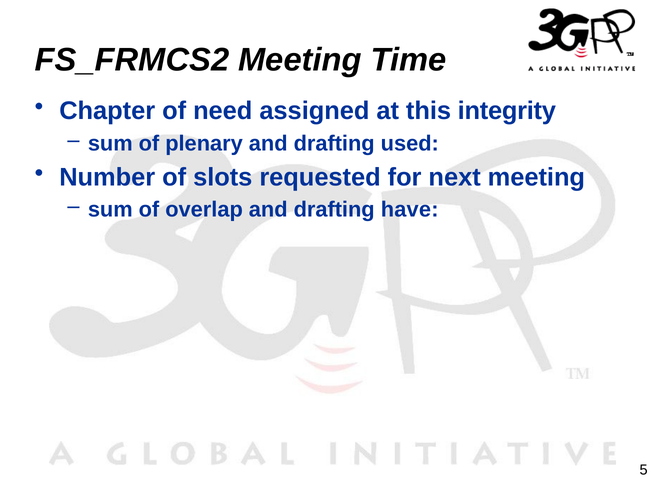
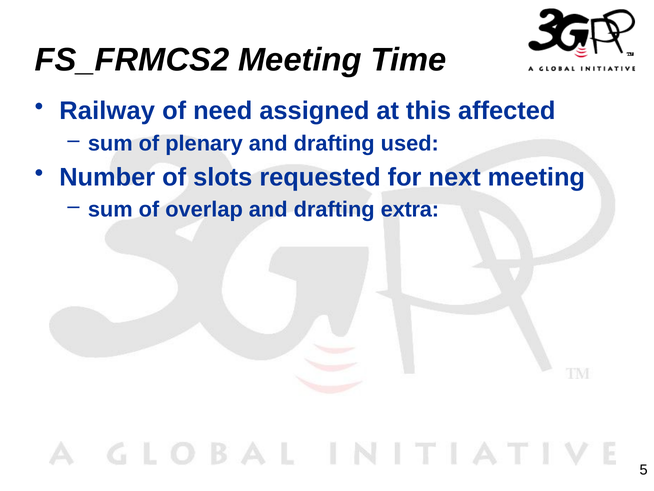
Chapter: Chapter -> Railway (107, 111)
integrity: integrity -> affected (507, 111)
have: have -> extra (410, 210)
